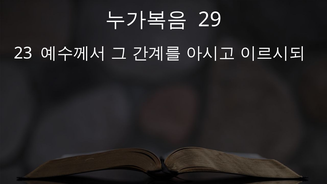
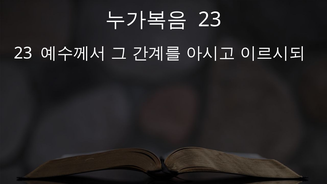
29: 29 -> 23 (210, 20)
